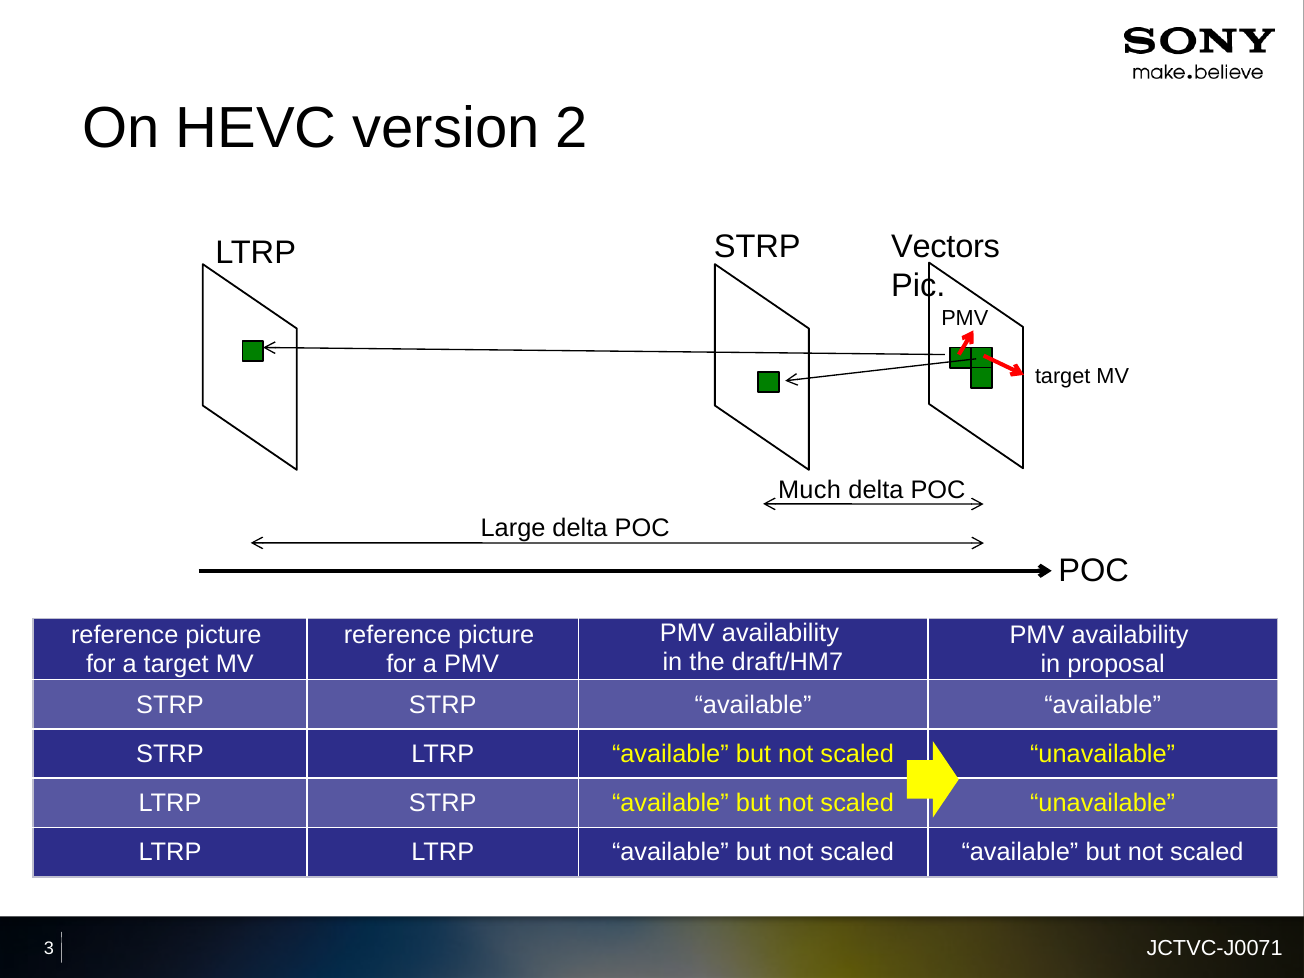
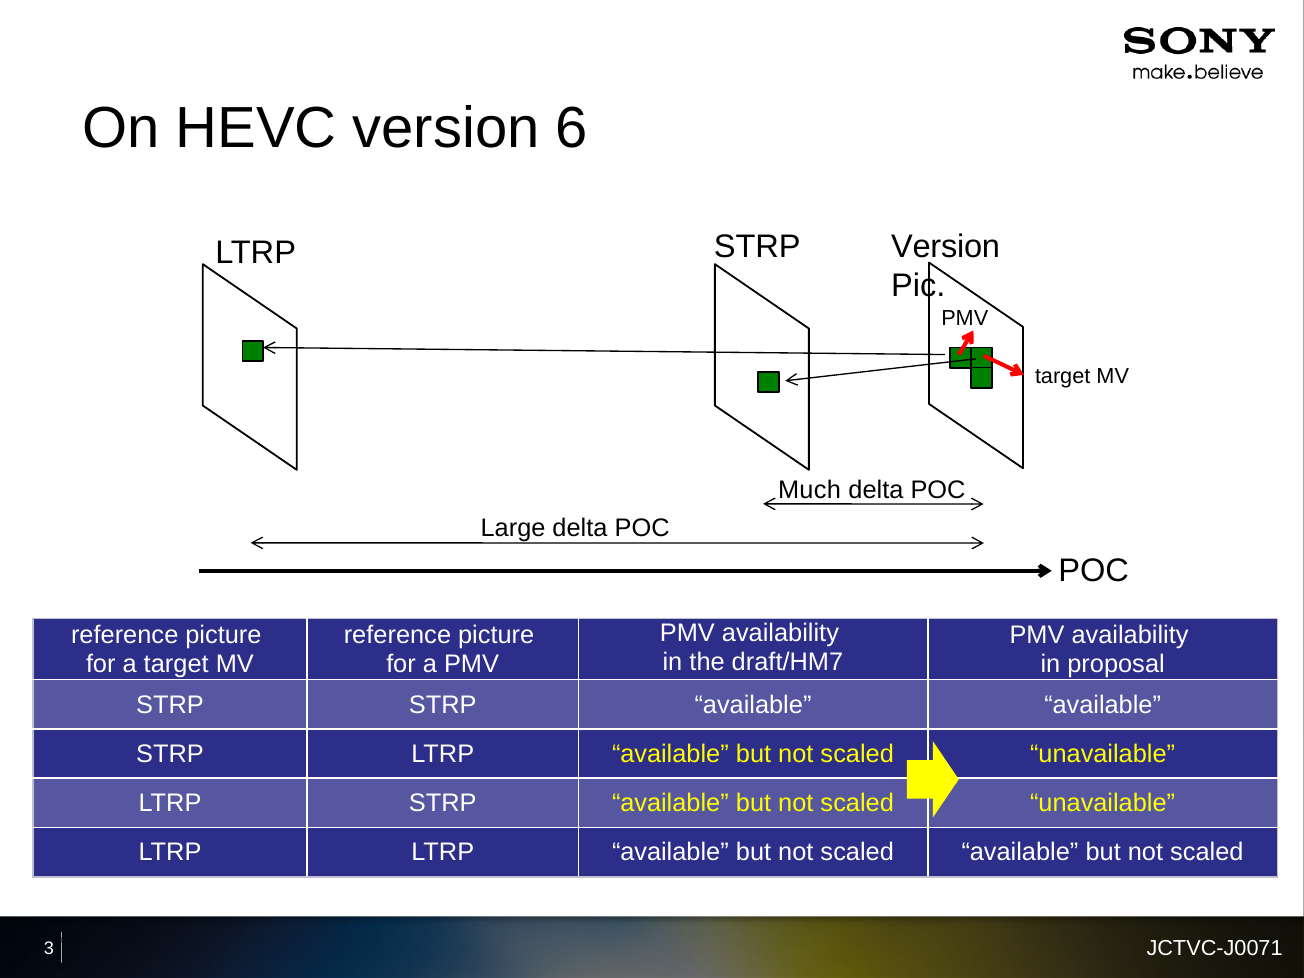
2: 2 -> 6 (572, 128)
LTRP Vectors: Vectors -> Version (946, 247)
